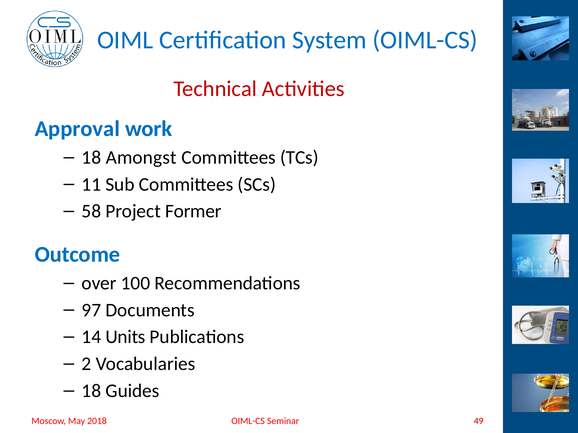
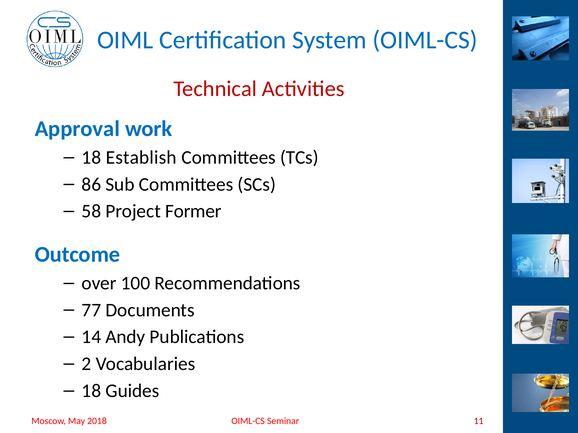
Amongst: Amongst -> Establish (141, 158)
11: 11 -> 86 (91, 185)
97: 97 -> 77 (91, 310)
Units: Units -> Andy (125, 337)
49: 49 -> 11 (479, 421)
